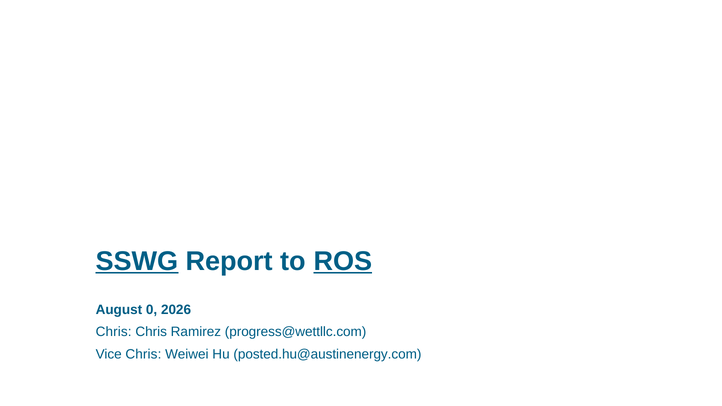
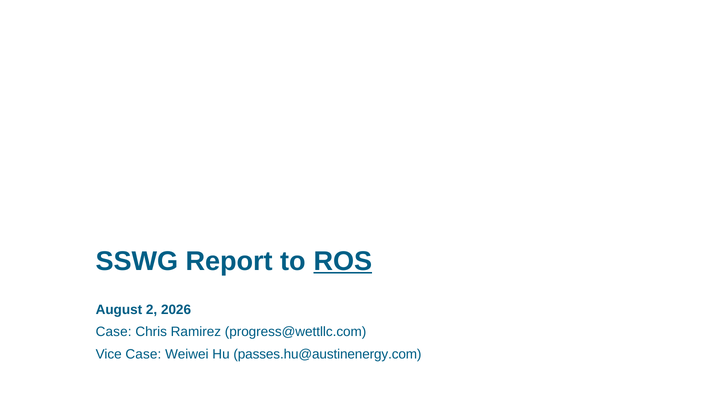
SSWG underline: present -> none (137, 261)
0: 0 -> 2 (152, 310)
Chris: Chris -> Case (114, 332)
Vice Chris: Chris -> Case (143, 354)
posted.hu@austinenergy.com: posted.hu@austinenergy.com -> passes.hu@austinenergy.com (327, 354)
